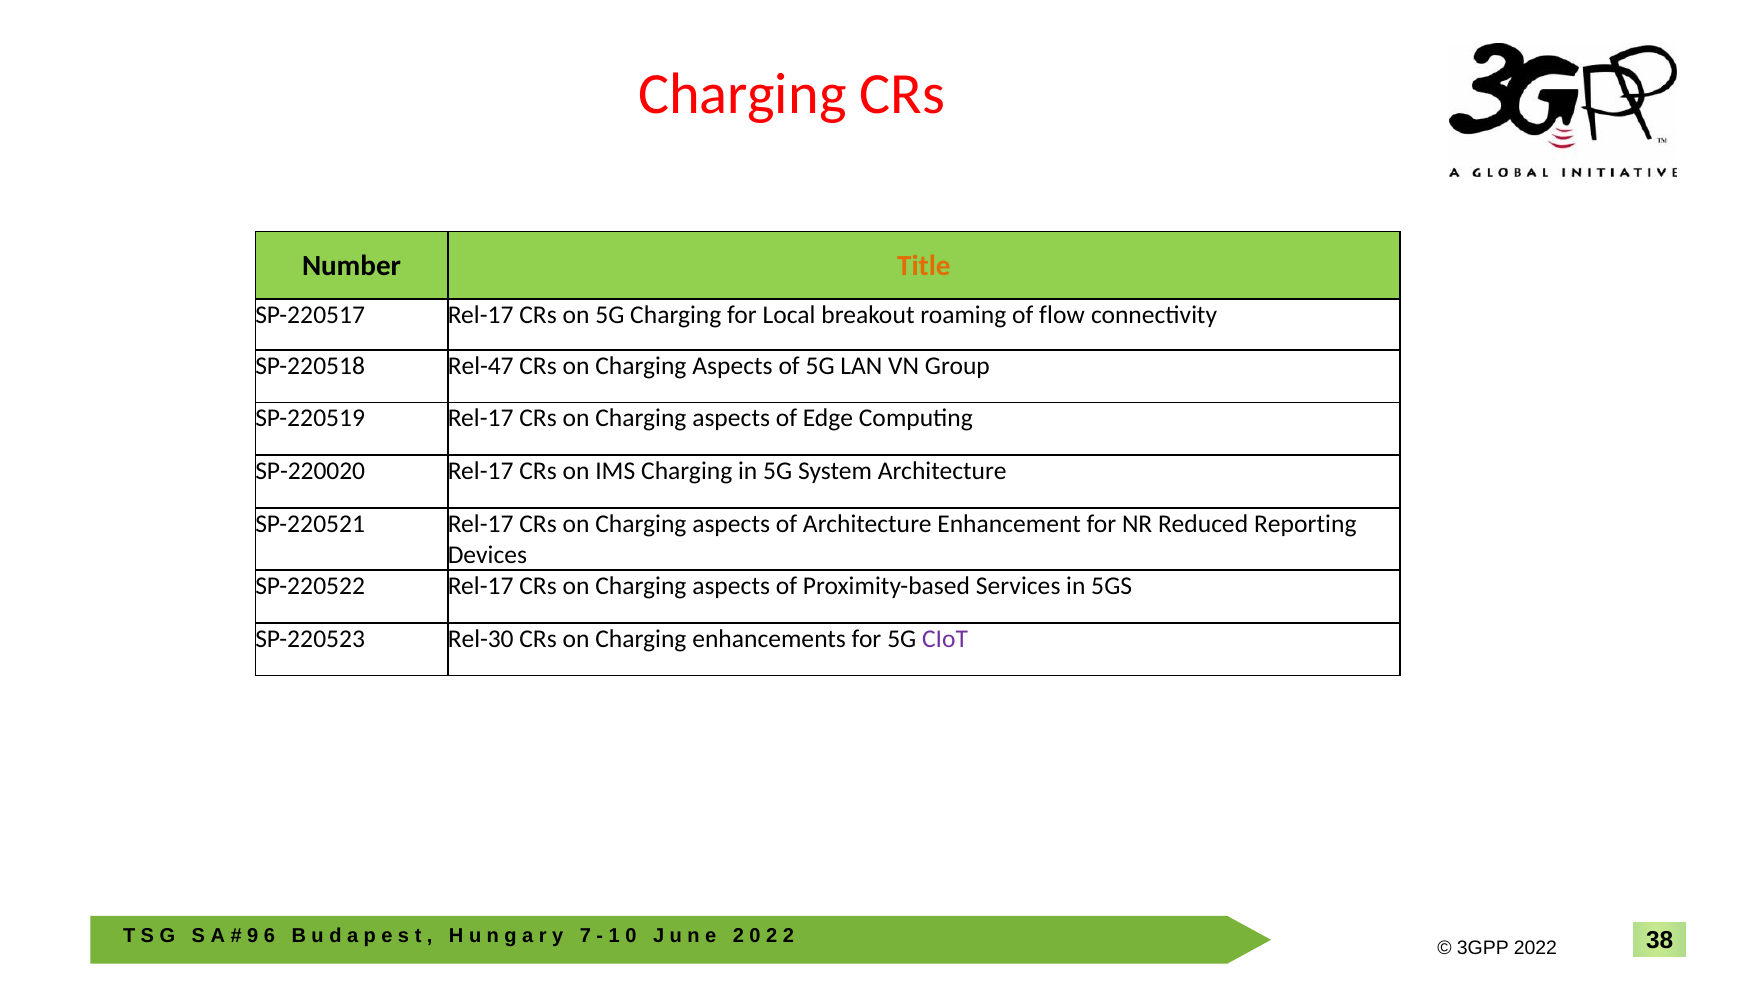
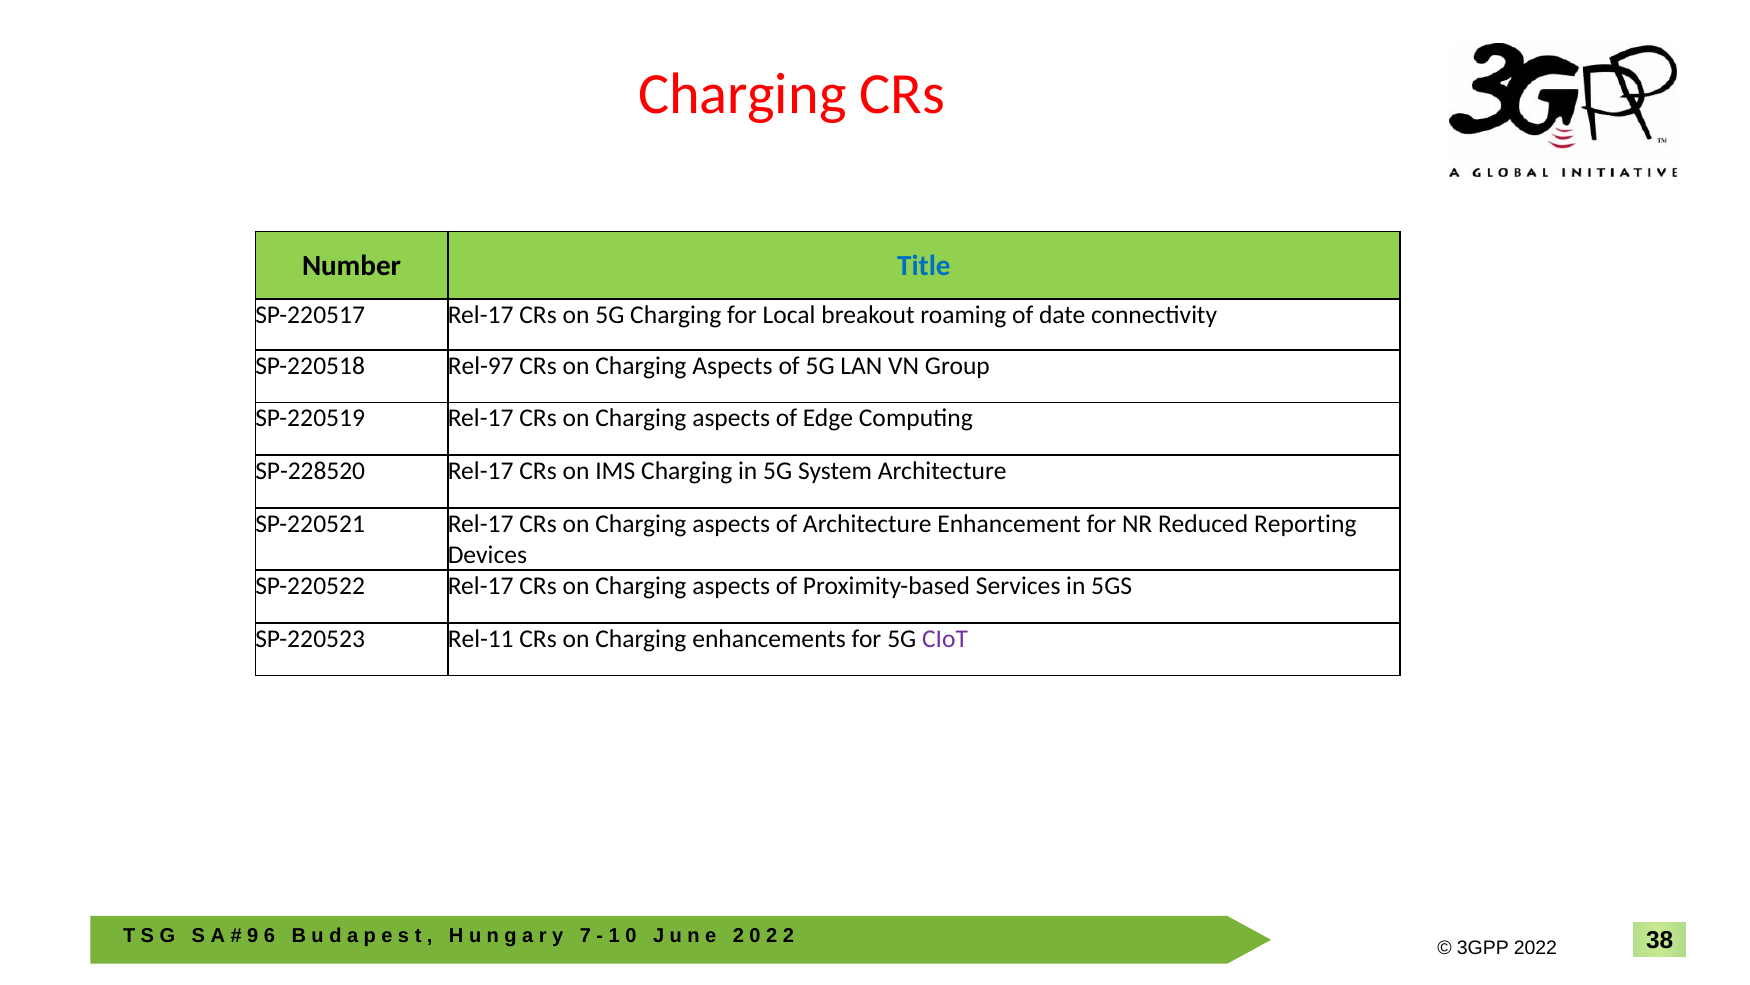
Title colour: orange -> blue (924, 265)
flow: flow -> date (1062, 315)
Rel-47: Rel-47 -> Rel-97 (481, 365)
SP-220020: SP-220020 -> SP-228520 (310, 471)
Rel-30: Rel-30 -> Rel-11 (481, 638)
